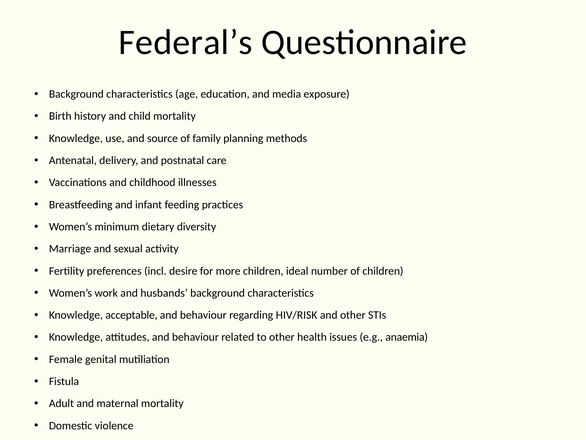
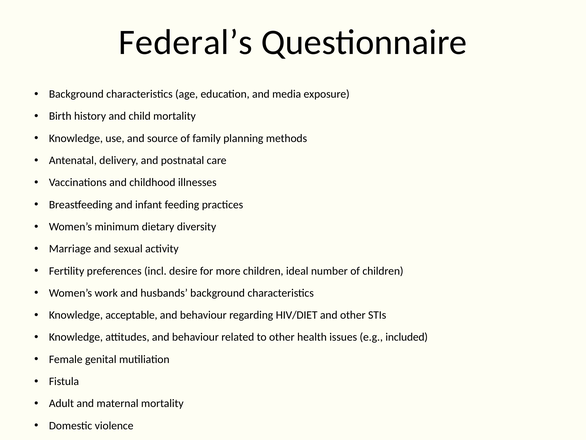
HIV/RISK: HIV/RISK -> HIV/DIET (297, 315)
anaemia: anaemia -> included (407, 337)
